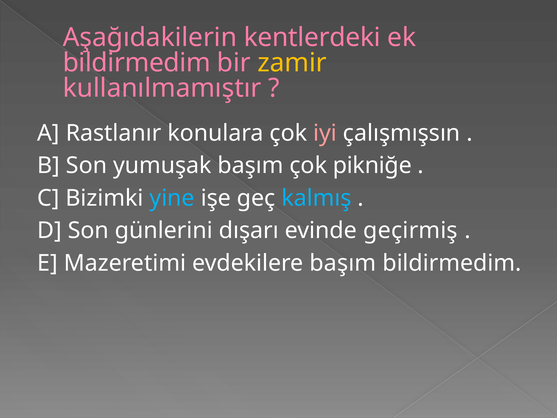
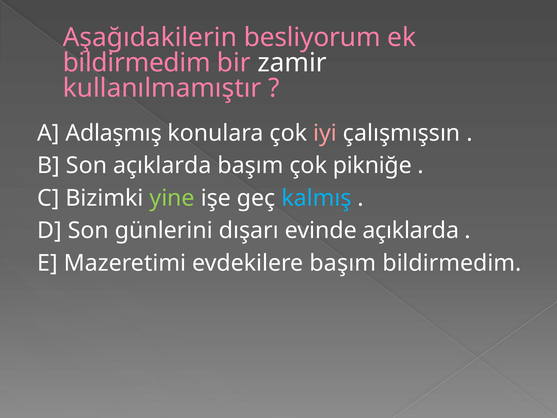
kentlerdeki: kentlerdeki -> besliyorum (312, 38)
zamir colour: yellow -> white (292, 63)
Rastlanır: Rastlanır -> Adlaşmış (114, 133)
Son yumuşak: yumuşak -> açıklarda (162, 165)
yine colour: light blue -> light green (172, 198)
evinde geçirmiş: geçirmiş -> açıklarda (411, 230)
